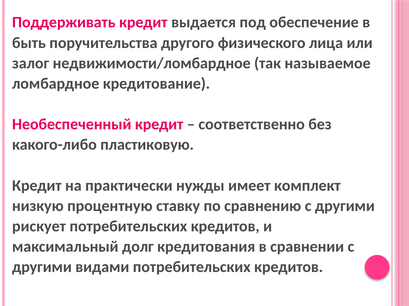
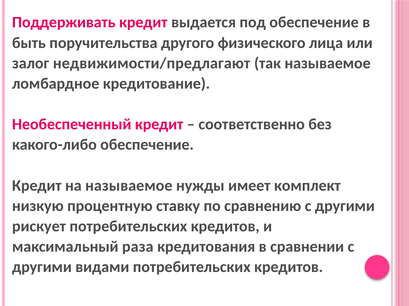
недвижимости/ломбардное: недвижимости/ломбардное -> недвижимости/предлагают (152, 63)
какого-либо пластиковую: пластиковую -> обеспечение (147, 145)
на практически: практически -> называемое (129, 186)
долг: долг -> раза (138, 247)
